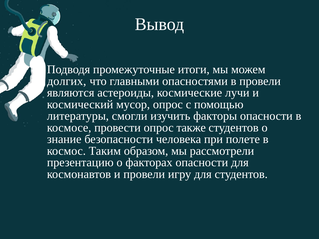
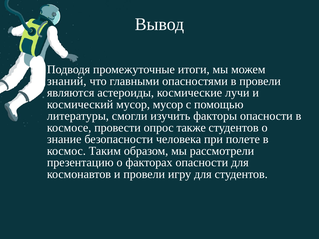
долгих: долгих -> знаний (67, 81)
мусор опрос: опрос -> мусор (168, 104)
